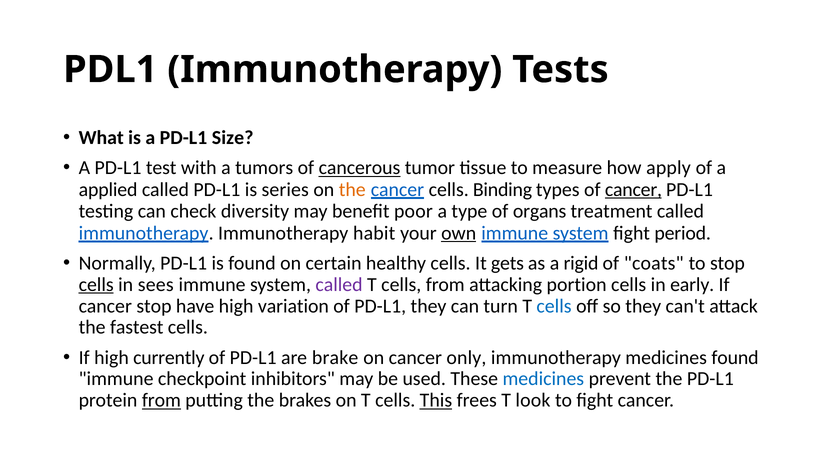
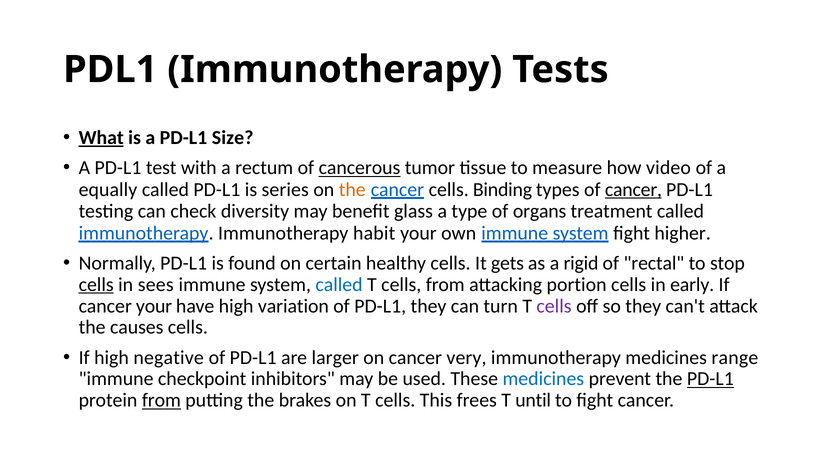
What underline: none -> present (101, 138)
tumors: tumors -> rectum (264, 168)
apply: apply -> video (669, 168)
applied: applied -> equally (108, 190)
poor: poor -> glass (413, 211)
own underline: present -> none (459, 233)
period: period -> higher (683, 233)
coats: coats -> rectal (654, 263)
called colour: purple -> blue (339, 284)
cancer stop: stop -> your (154, 306)
cells colour: blue -> purple (554, 306)
fastest: fastest -> causes (137, 327)
currently: currently -> negative (169, 357)
brake: brake -> larger (335, 357)
only: only -> very (466, 357)
medicines found: found -> range (735, 357)
PD-L1 underline: none -> present (710, 379)
This underline: present -> none (436, 400)
look: look -> until (533, 400)
